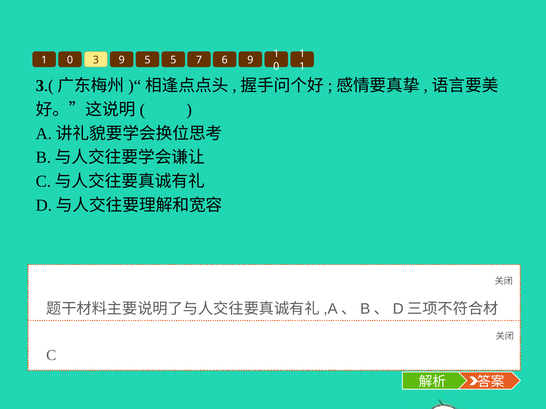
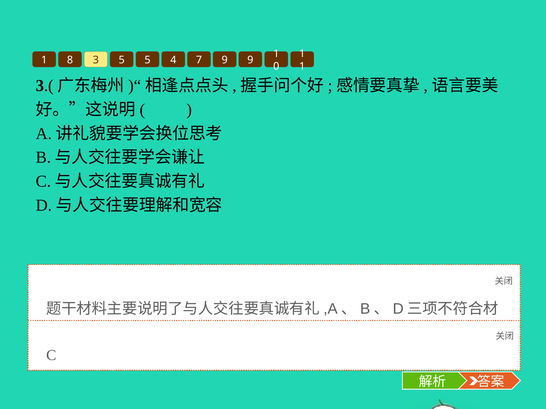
0: 0 -> 8 (70, 60)
3 9: 9 -> 5 (122, 60)
5 5: 5 -> 4 (173, 60)
7 6: 6 -> 9 (225, 60)
